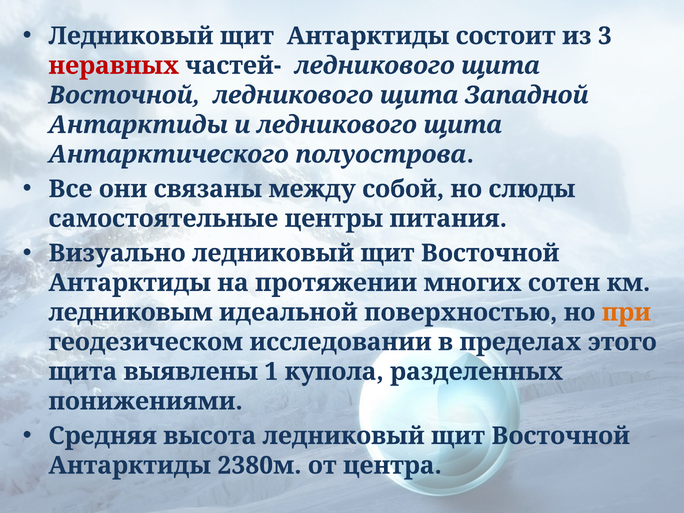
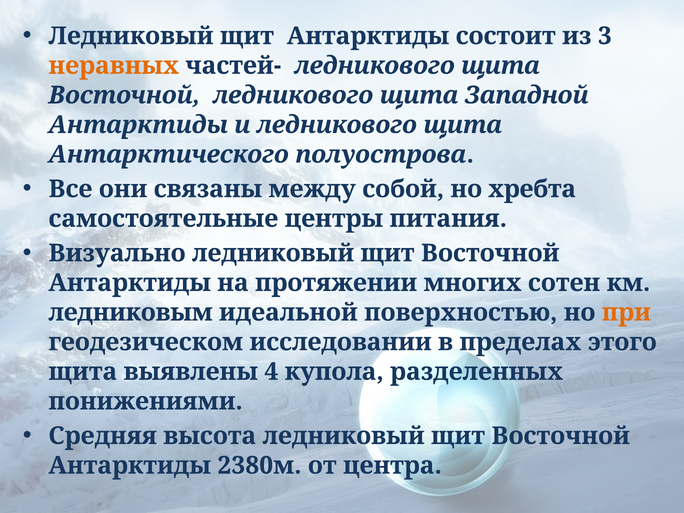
неравных colour: red -> orange (114, 66)
слюды: слюды -> хребта (532, 189)
1: 1 -> 4 (271, 372)
